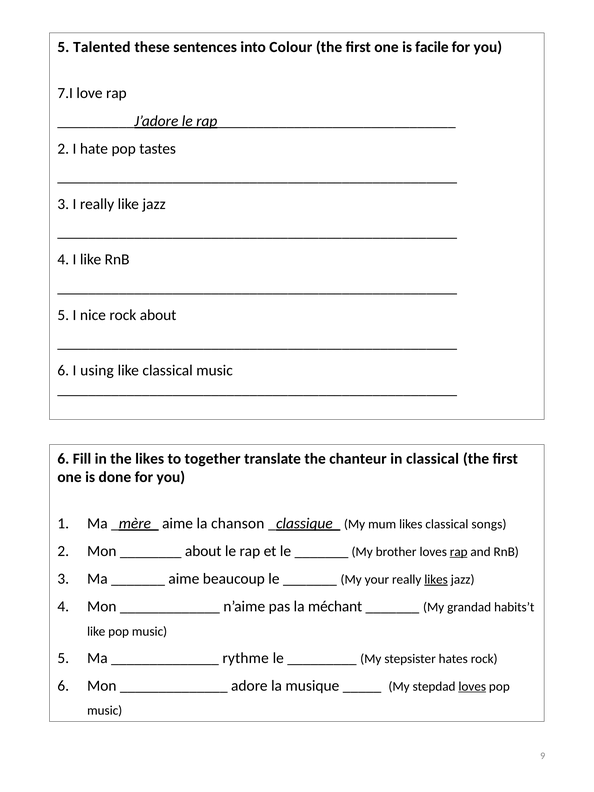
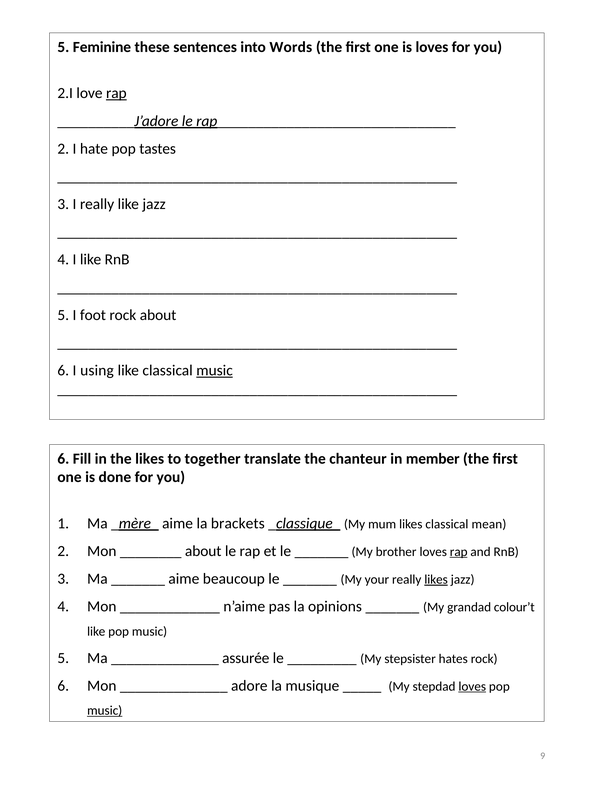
Talented: Talented -> Feminine (102, 47)
Colour: Colour -> Words (291, 47)
is facile: facile -> loves (432, 47)
7.I: 7.I -> 2.I (65, 93)
rap underline: none -> present (116, 93)
nice: nice -> foot (93, 315)
music underline: none -> present (215, 370)
in classical: classical -> member (433, 459)
chanson: chanson -> brackets (238, 523)
songs: songs -> mean (489, 524)
méchant: méchant -> opinions (335, 606)
habits’t: habits’t -> colour’t (514, 607)
rythme: rythme -> assurée (246, 658)
music underline: none -> present (105, 711)
